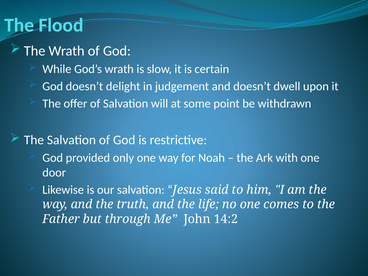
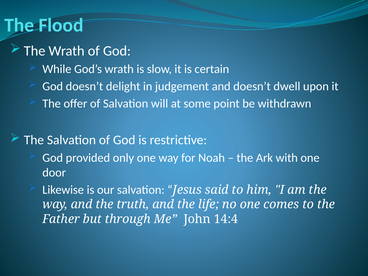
14:2: 14:2 -> 14:4 (226, 219)
